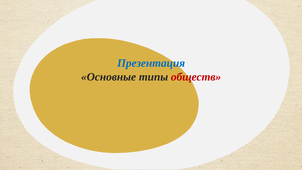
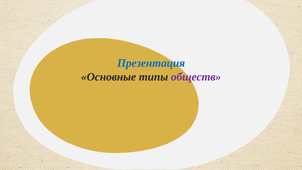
обществ colour: red -> purple (196, 77)
